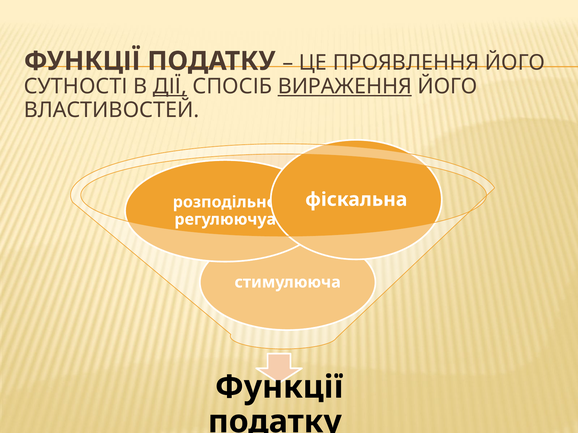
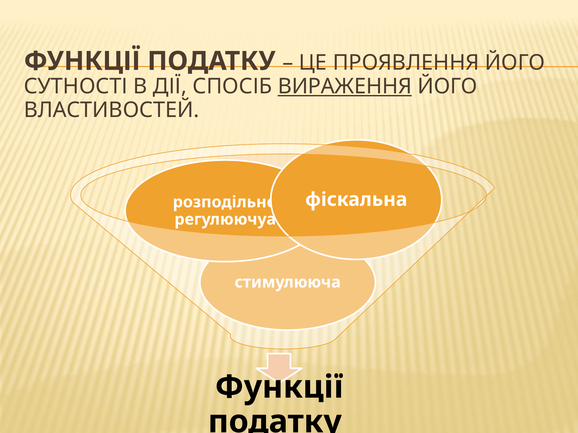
ДІЇ underline: present -> none (170, 87)
